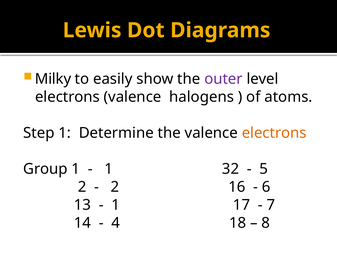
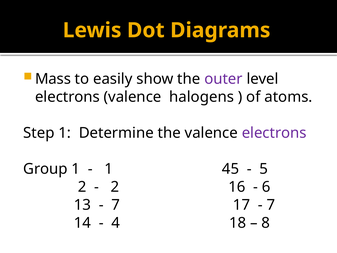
Milky: Milky -> Mass (53, 79)
electrons colour: orange -> purple (274, 133)
32: 32 -> 45 (231, 169)
1: 1 -> 7 (116, 205)
